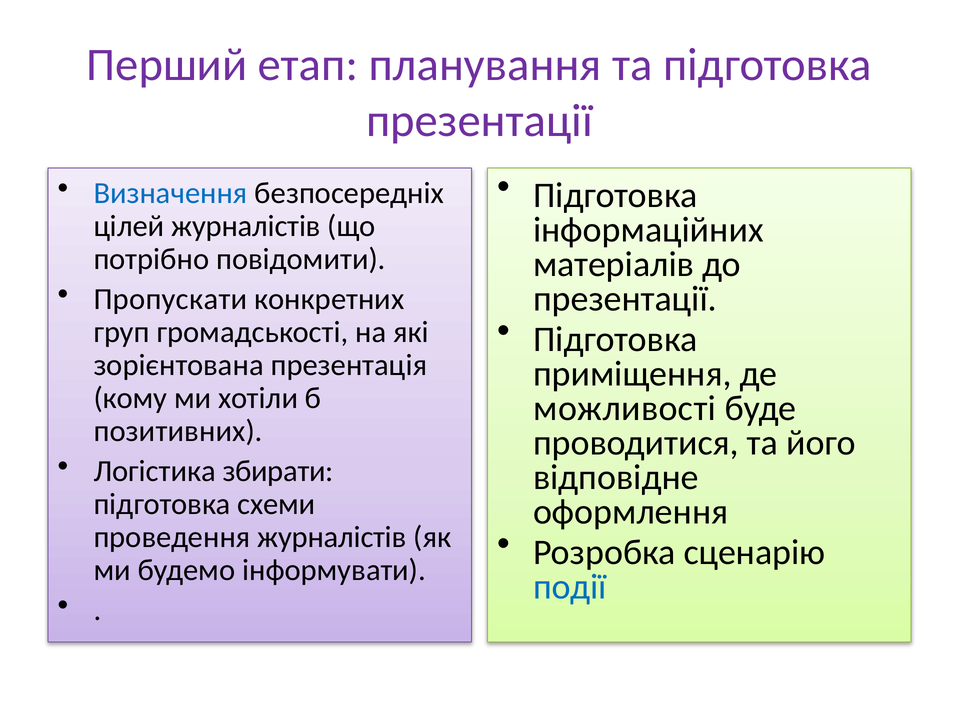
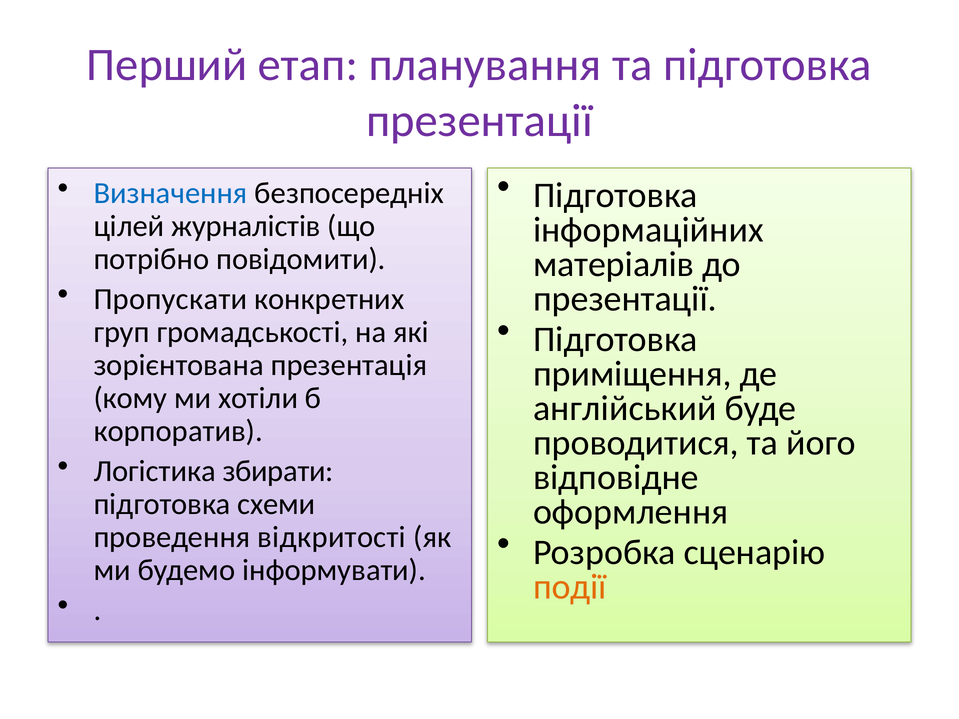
можливості: можливості -> англійський (625, 409)
позитивних: позитивних -> корпоратив (178, 431)
проведення журналістів: журналістів -> відкритості (332, 537)
події colour: blue -> orange (570, 587)
